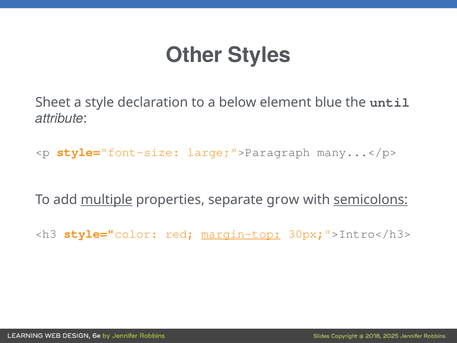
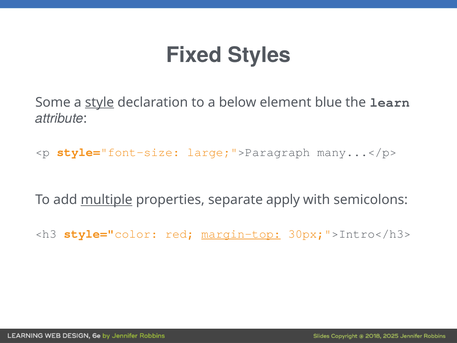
Other: Other -> Fixed (194, 55)
Sheet: Sheet -> Some (53, 102)
style underline: none -> present (99, 102)
until: until -> learn (390, 102)
grow: grow -> apply (283, 200)
semicolons underline: present -> none (371, 200)
